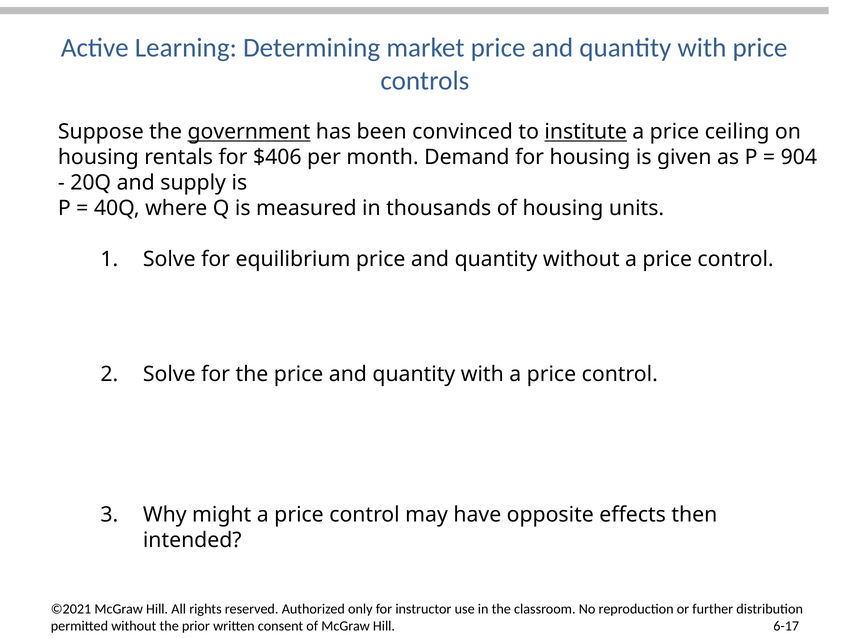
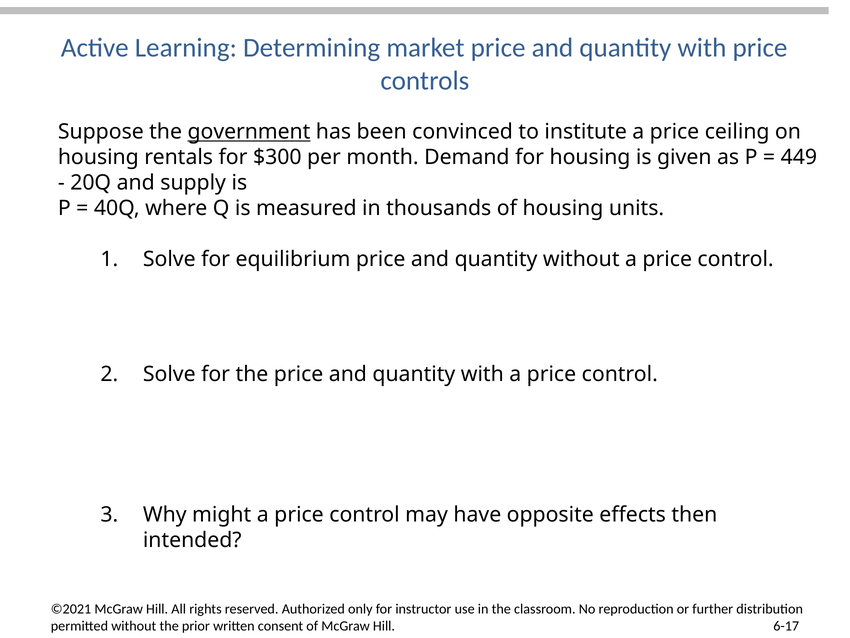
institute underline: present -> none (586, 132)
$406: $406 -> $300 (277, 157)
904: 904 -> 449 (799, 157)
